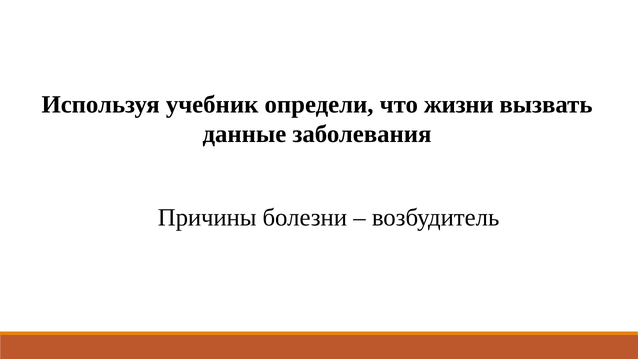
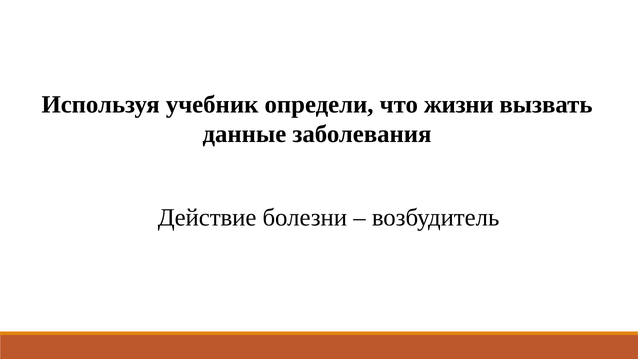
Причины: Причины -> Действие (207, 218)
